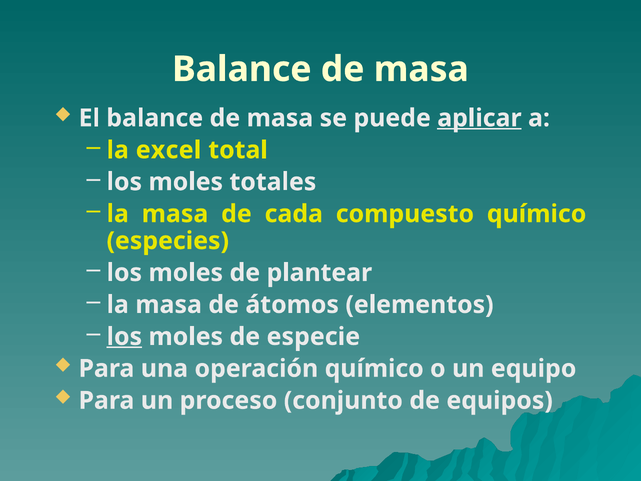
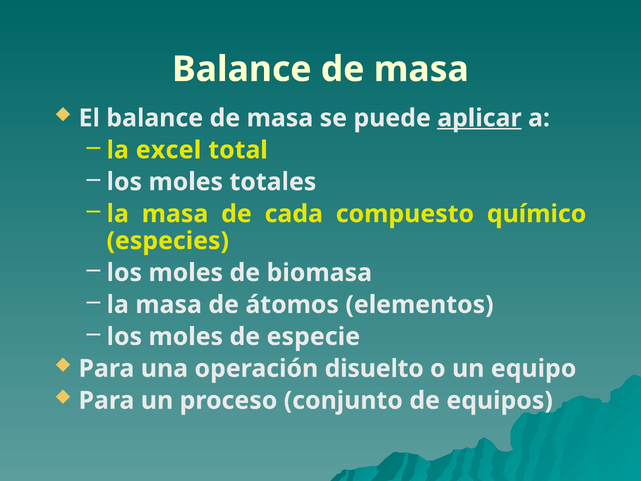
plantear: plantear -> biomasa (319, 273)
los underline: present -> none (124, 336)
operación químico: químico -> disuelto (374, 368)
